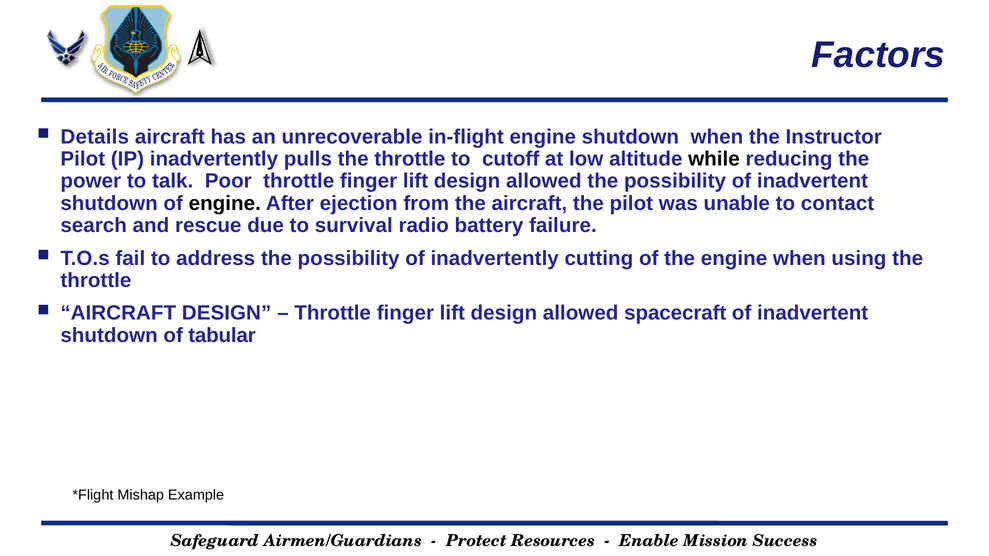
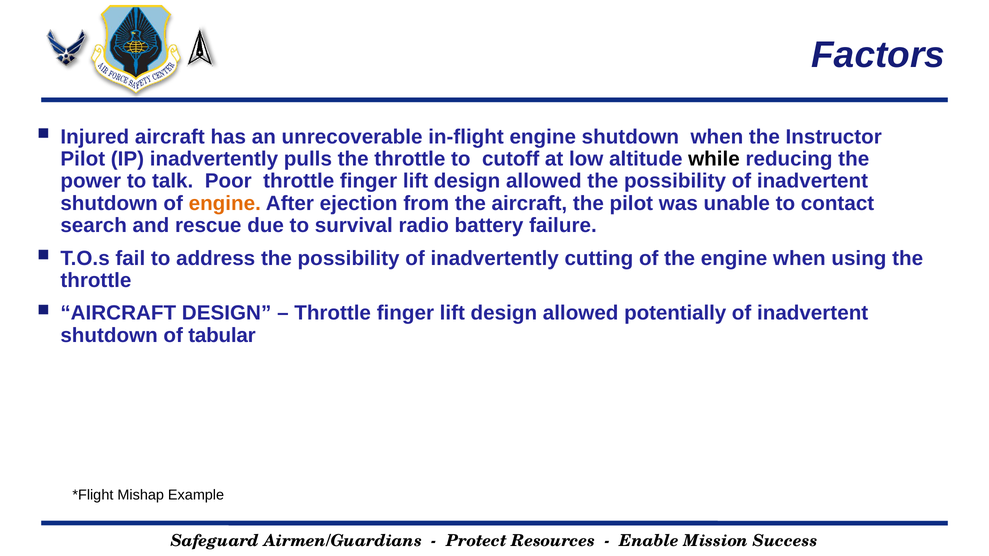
Details: Details -> Injured (95, 137)
engine colour: black -> orange (225, 204)
spacecraft: spacecraft -> potentially (675, 313)
